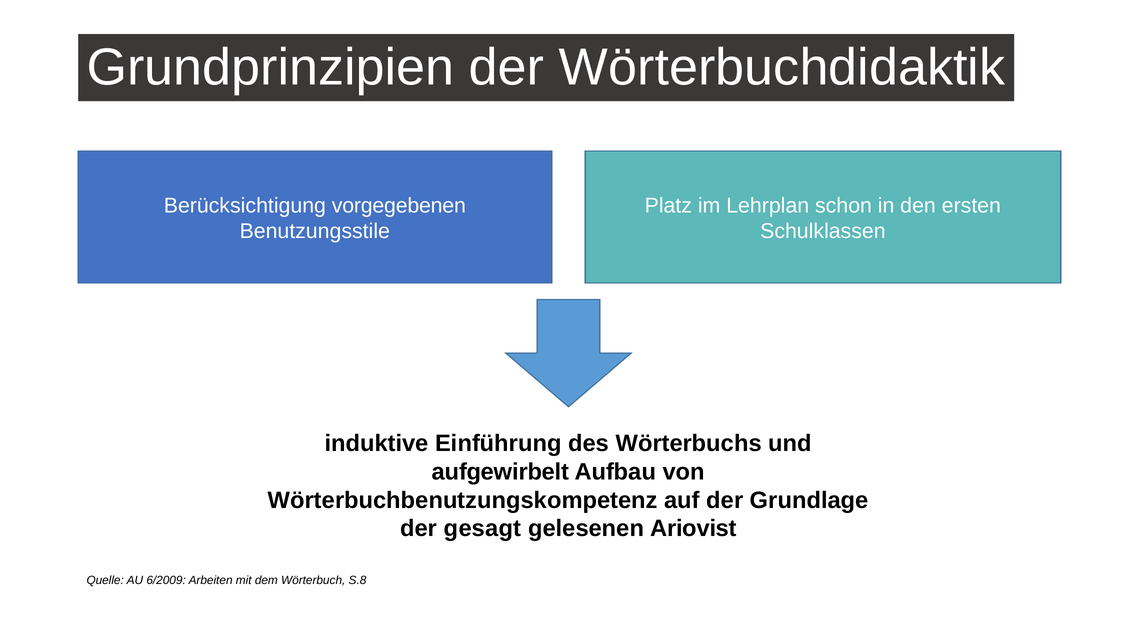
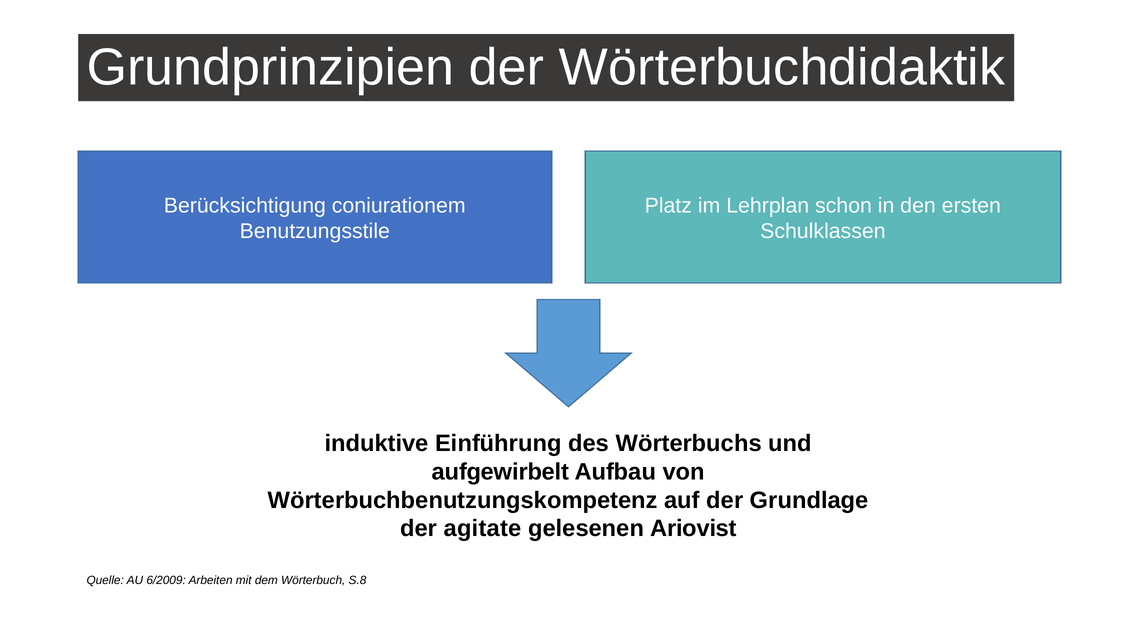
vorgegebenen: vorgegebenen -> coniurationem (399, 206)
gesagt: gesagt -> agitate (483, 528)
